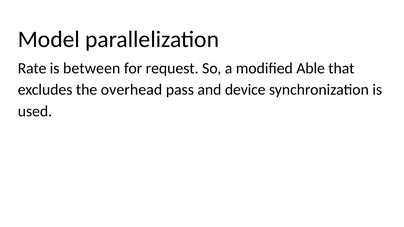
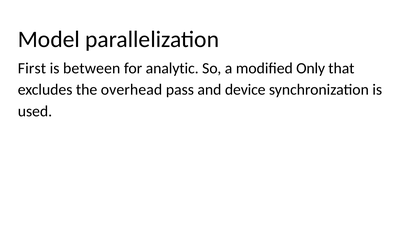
Rate: Rate -> First (32, 68)
request: request -> analytic (172, 68)
Able: Able -> Only (311, 68)
